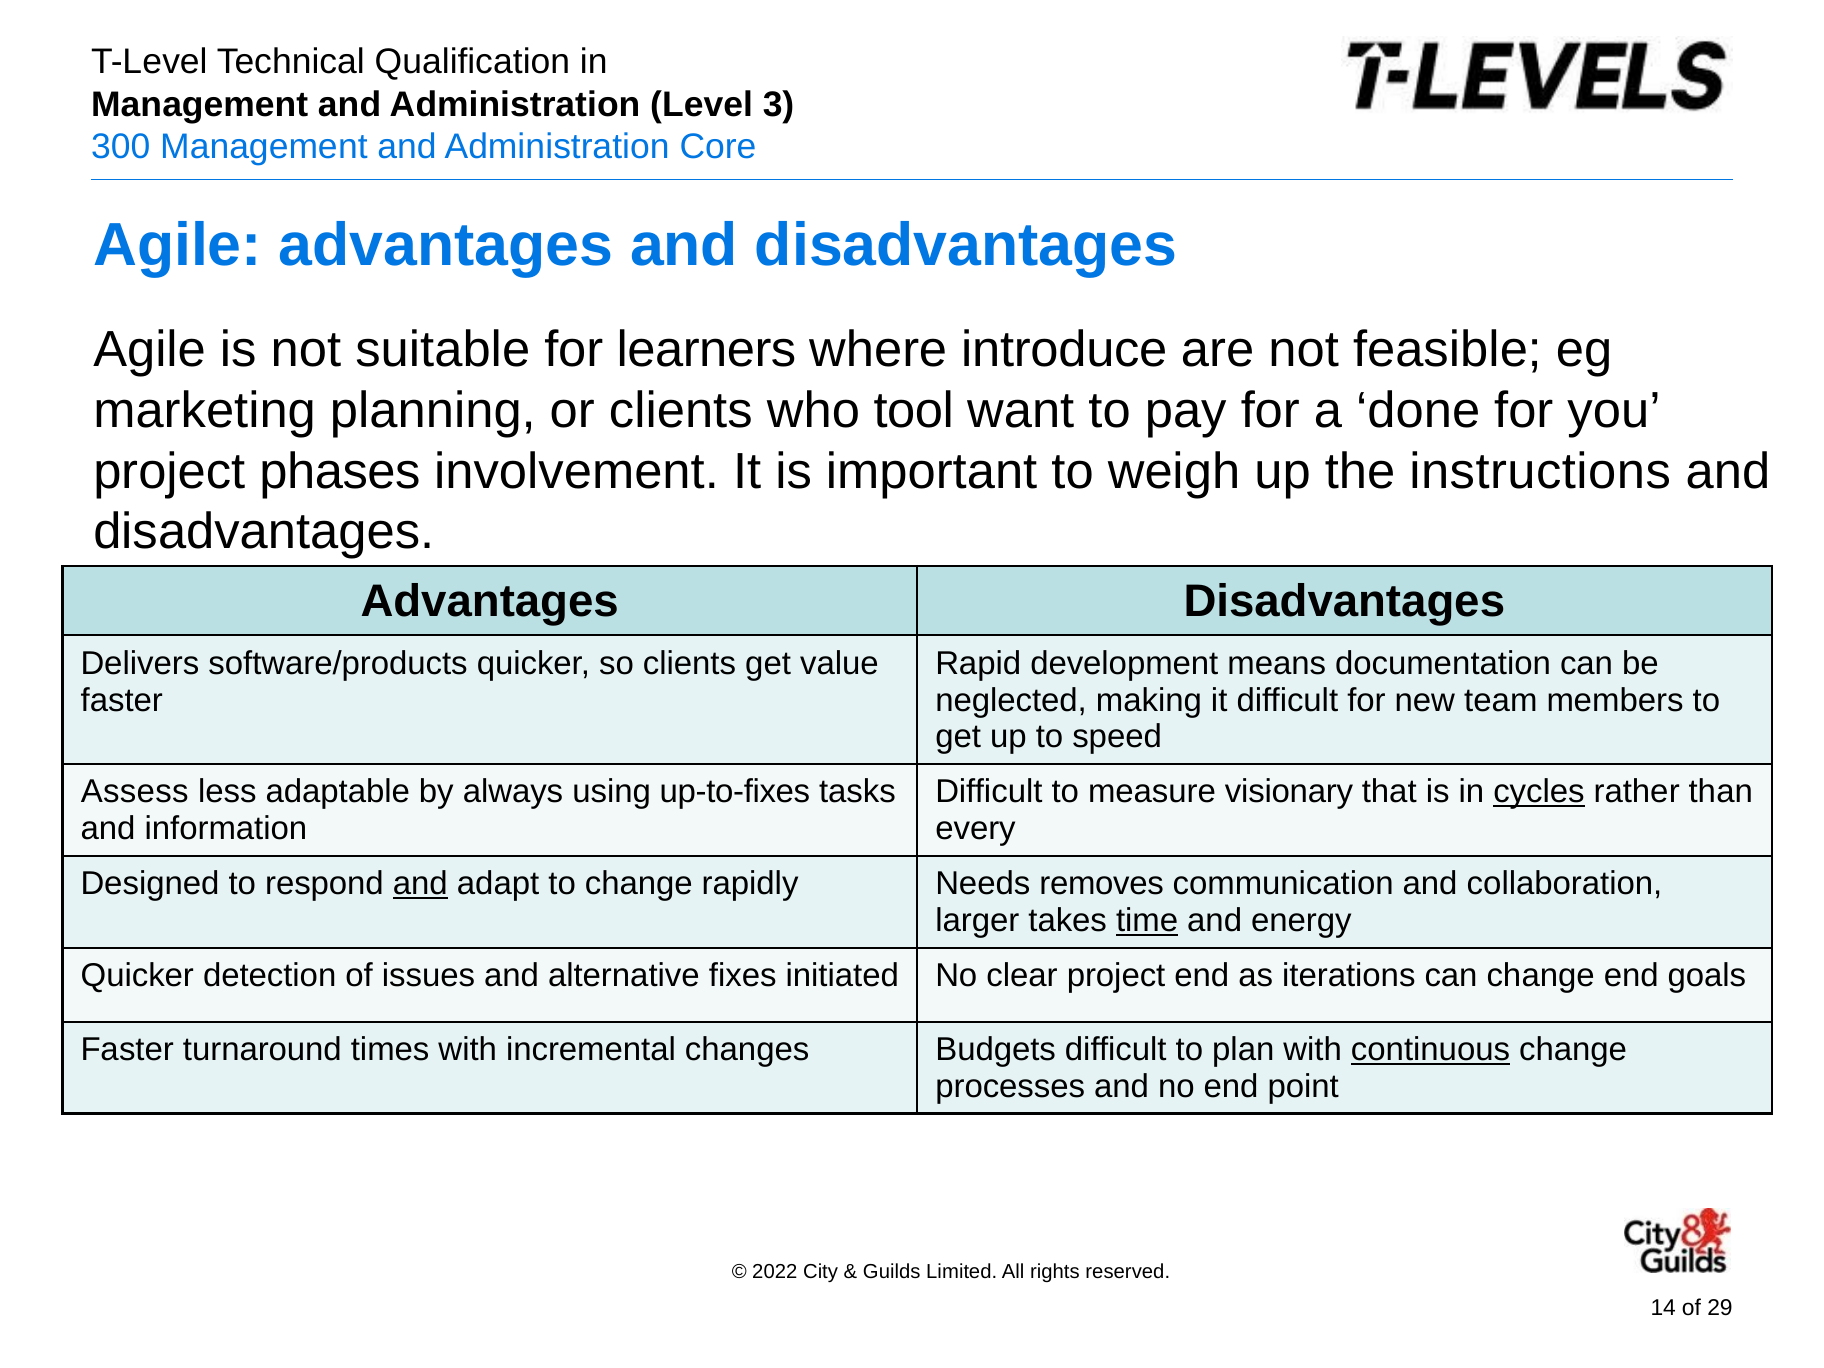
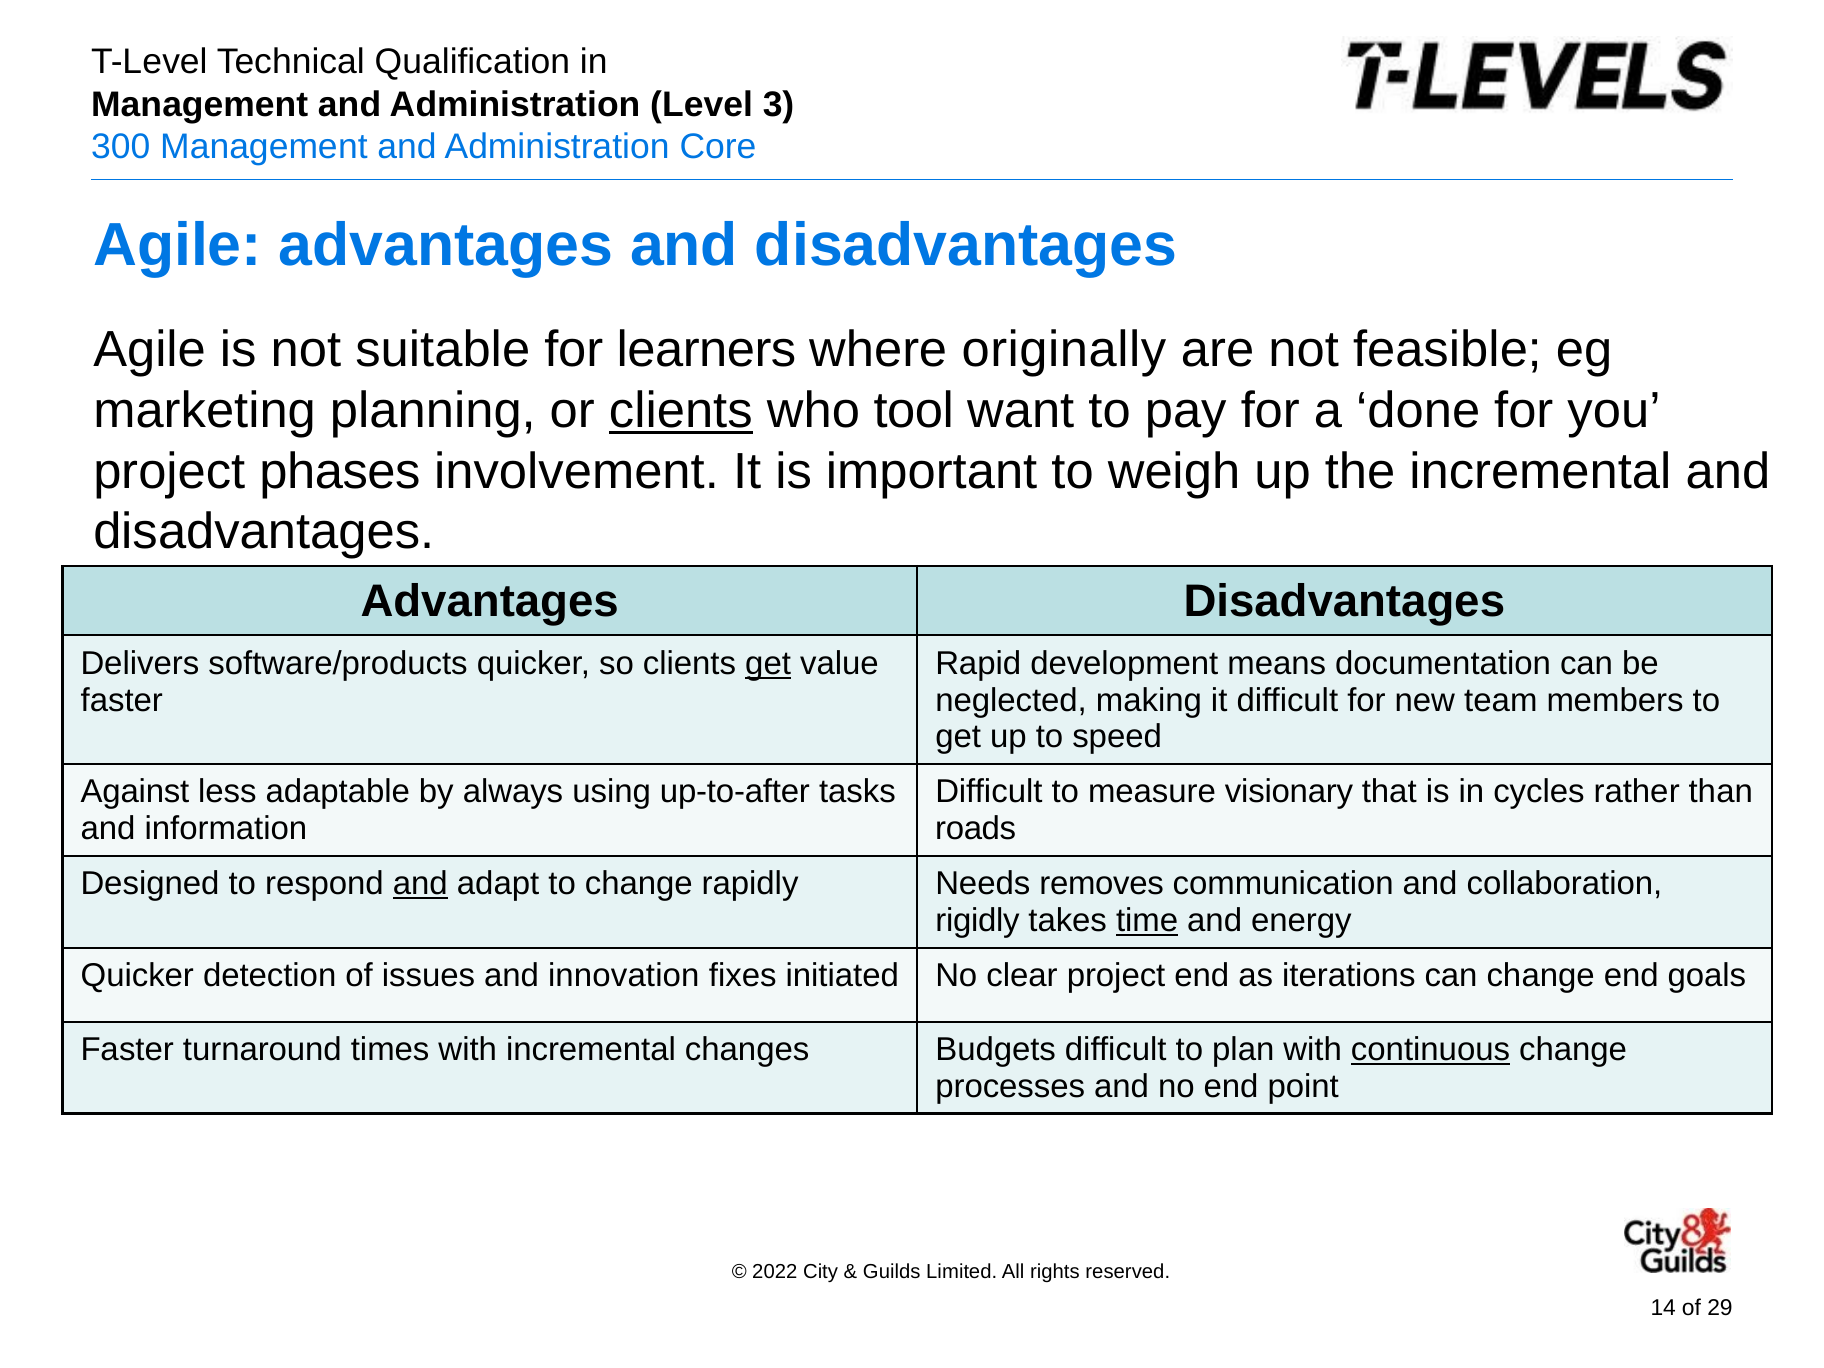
introduce: introduce -> originally (1064, 350)
clients underline: none -> present (681, 410)
the instructions: instructions -> incremental (1540, 471)
get underline: none -> present (768, 663)
Assess: Assess -> Against (135, 792)
up-to-fixes: up-to-fixes -> up-to-after (735, 792)
cycles underline: present -> none (1539, 792)
every: every -> roads (976, 829)
larger: larger -> rigidly (977, 921)
alternative: alternative -> innovation (624, 976)
